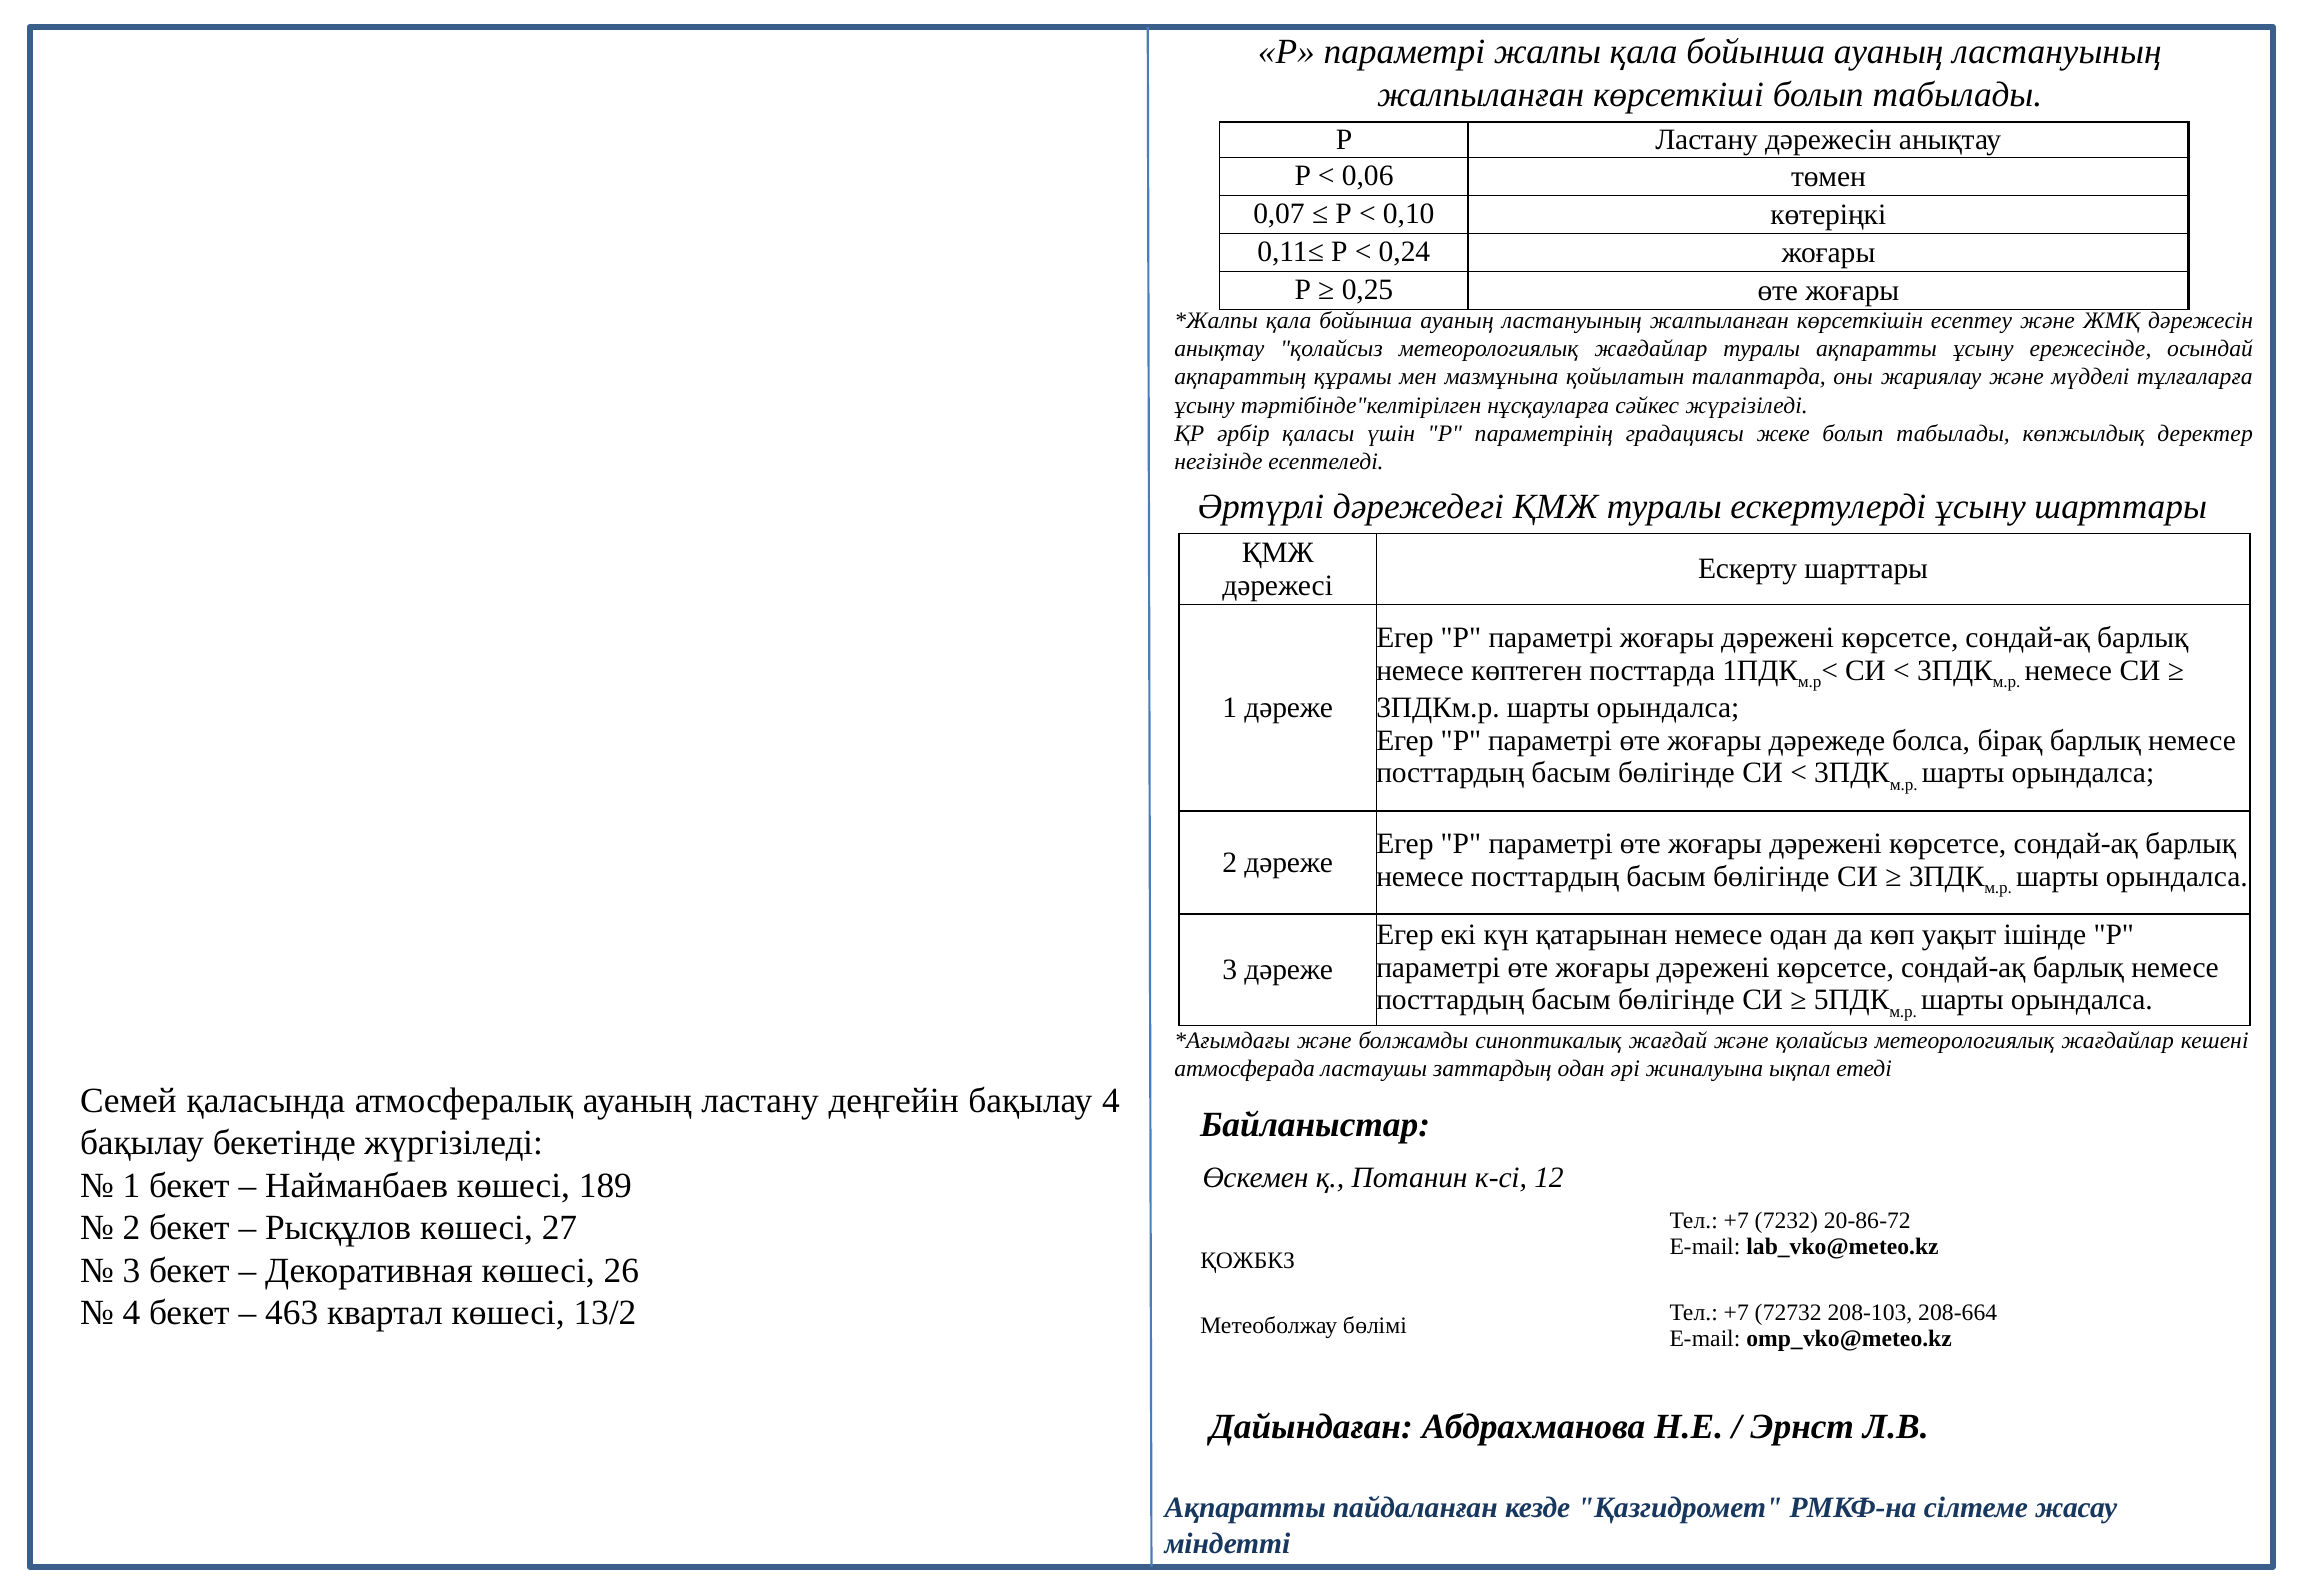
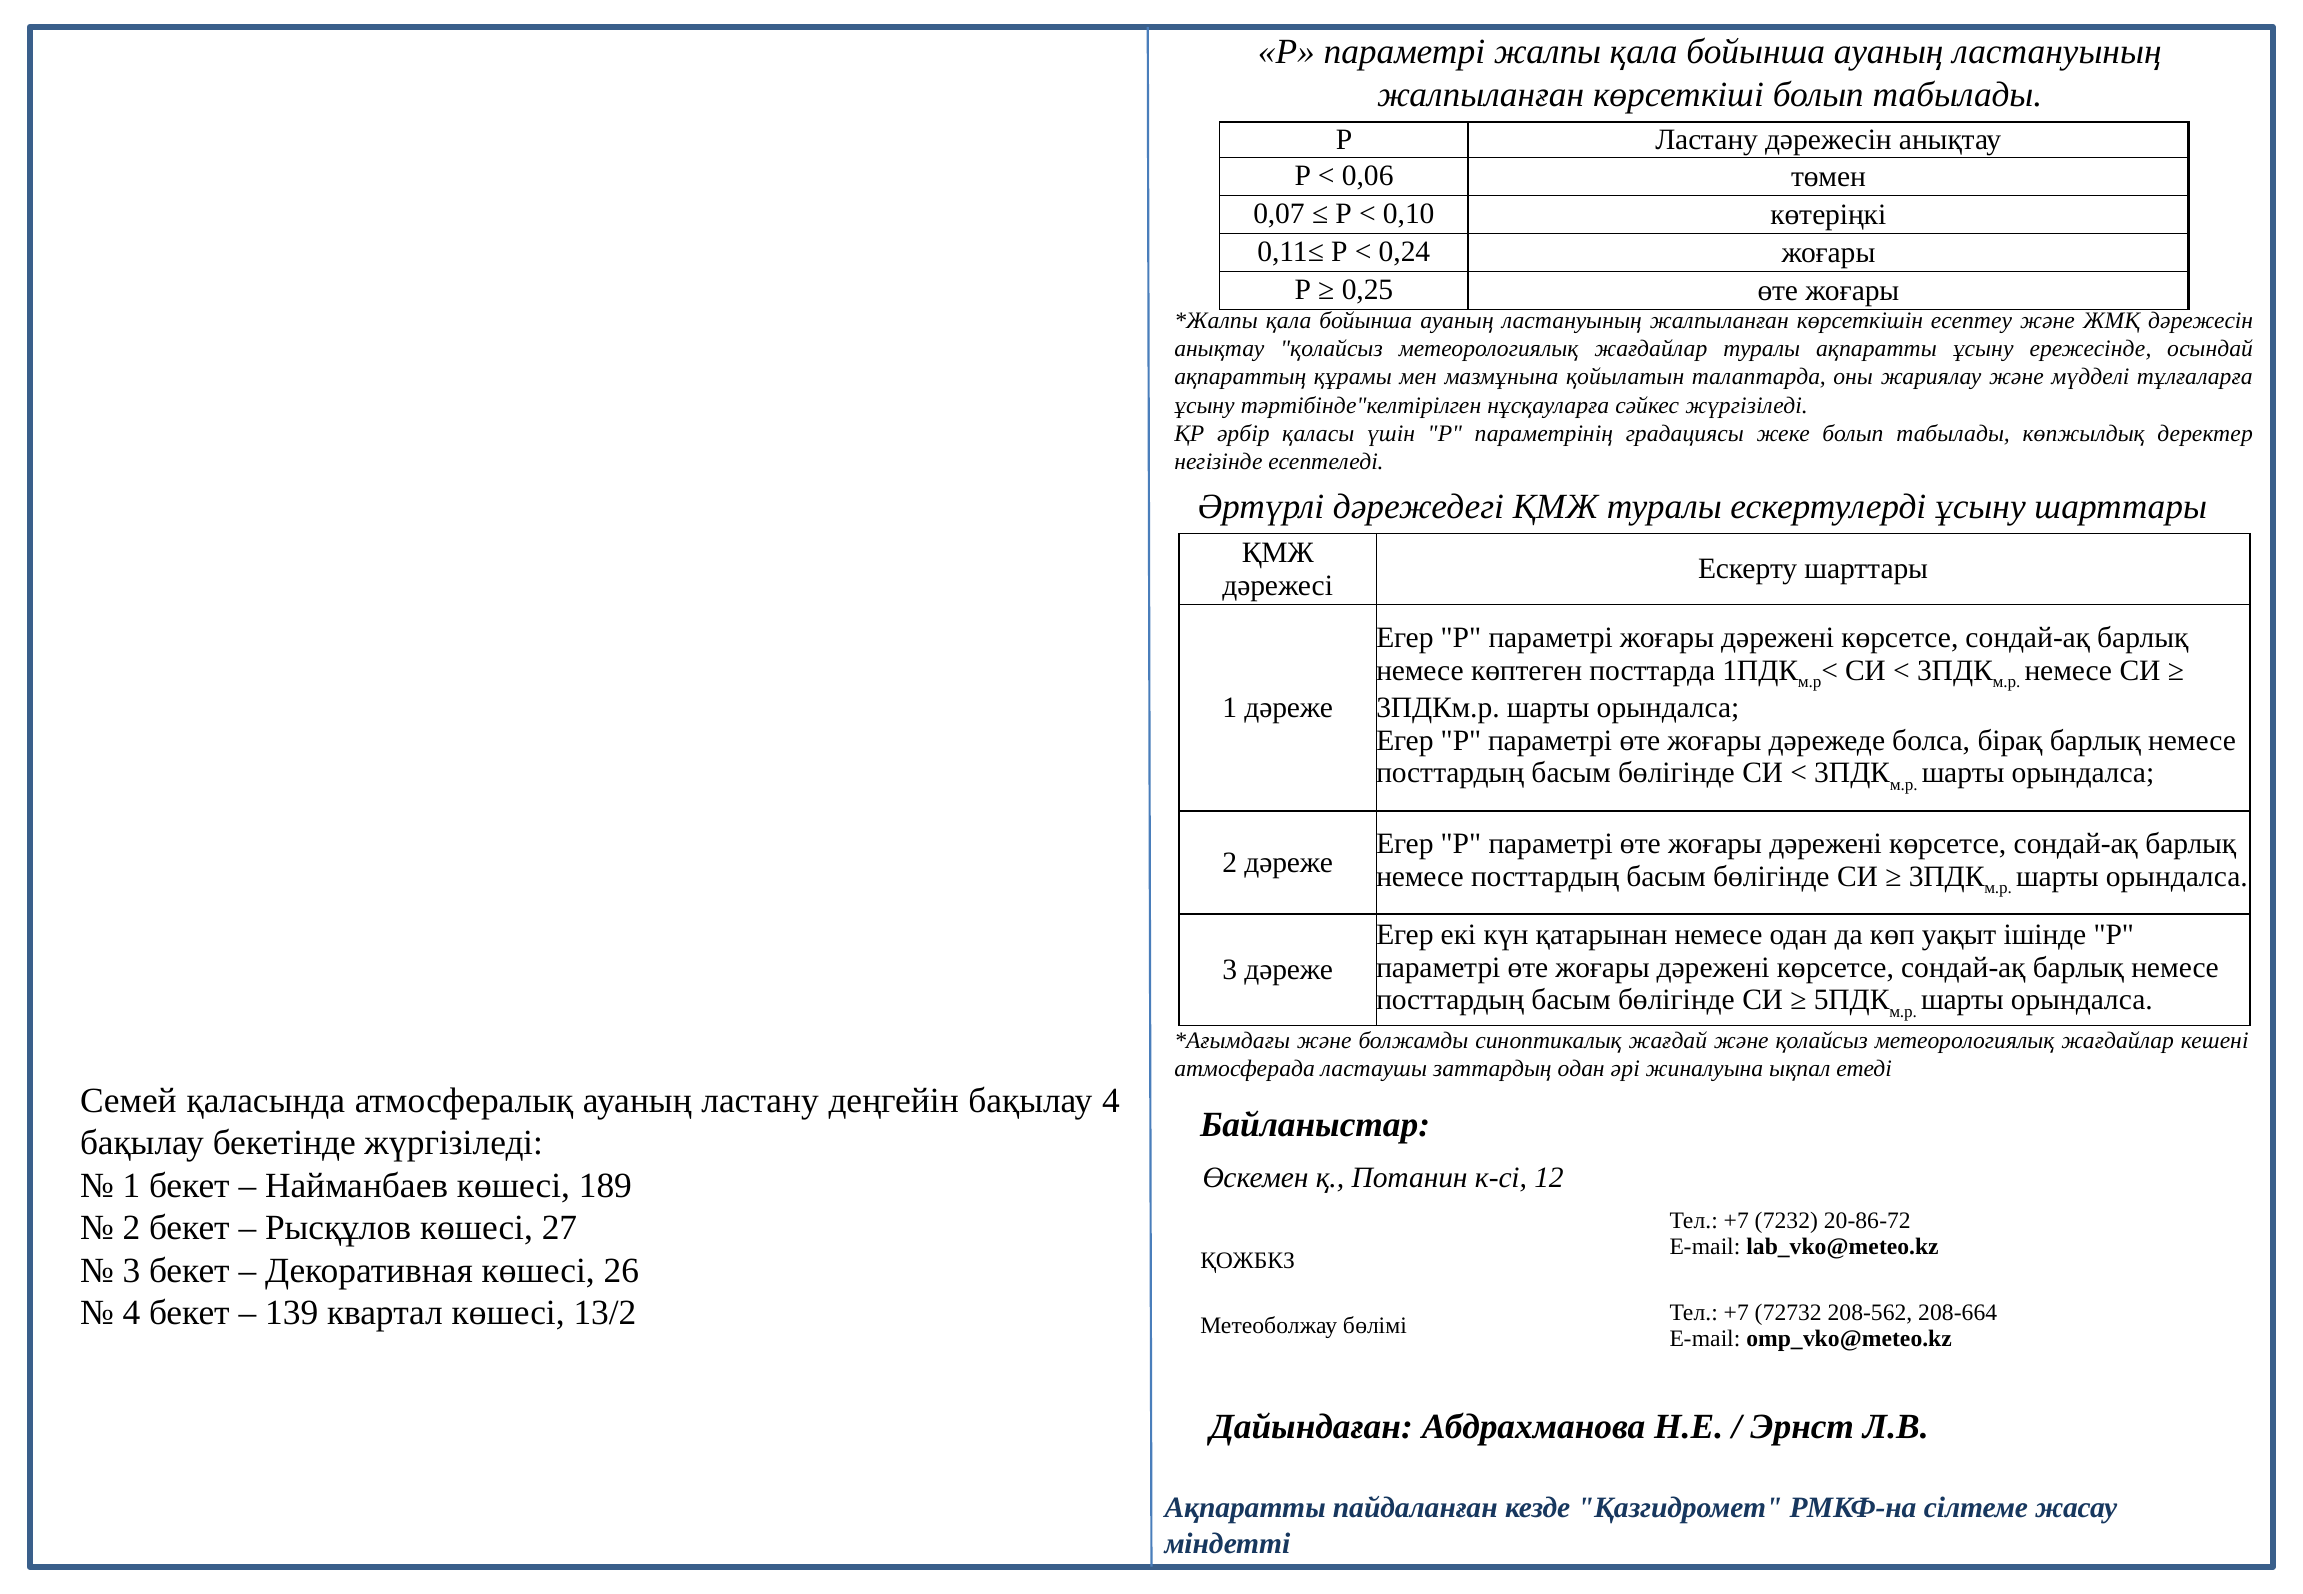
463: 463 -> 139 (292, 1313)
208-103: 208-103 -> 208-562 (1870, 1313)
